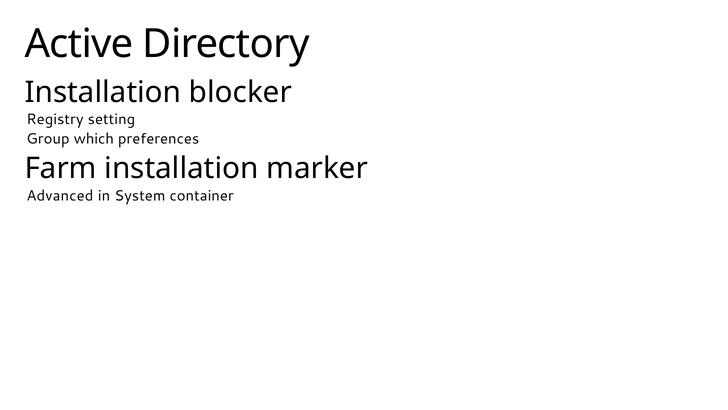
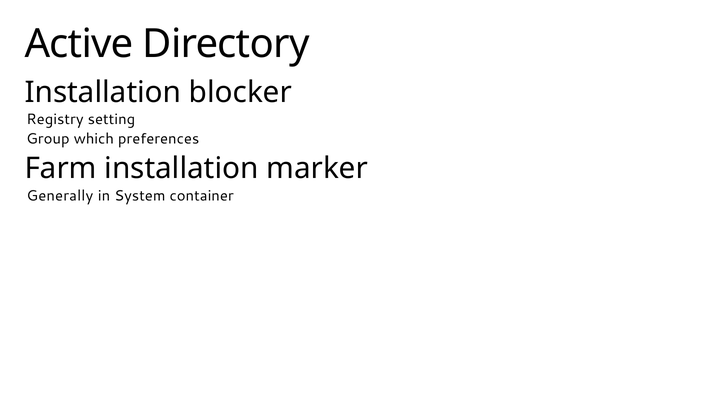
Advanced: Advanced -> Generally (60, 195)
